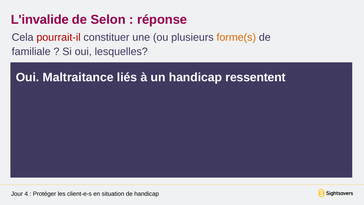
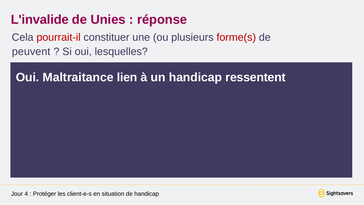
Selon: Selon -> Unies (108, 20)
forme(s colour: orange -> red (236, 37)
familiale: familiale -> peuvent (31, 51)
liés: liés -> lien (127, 77)
